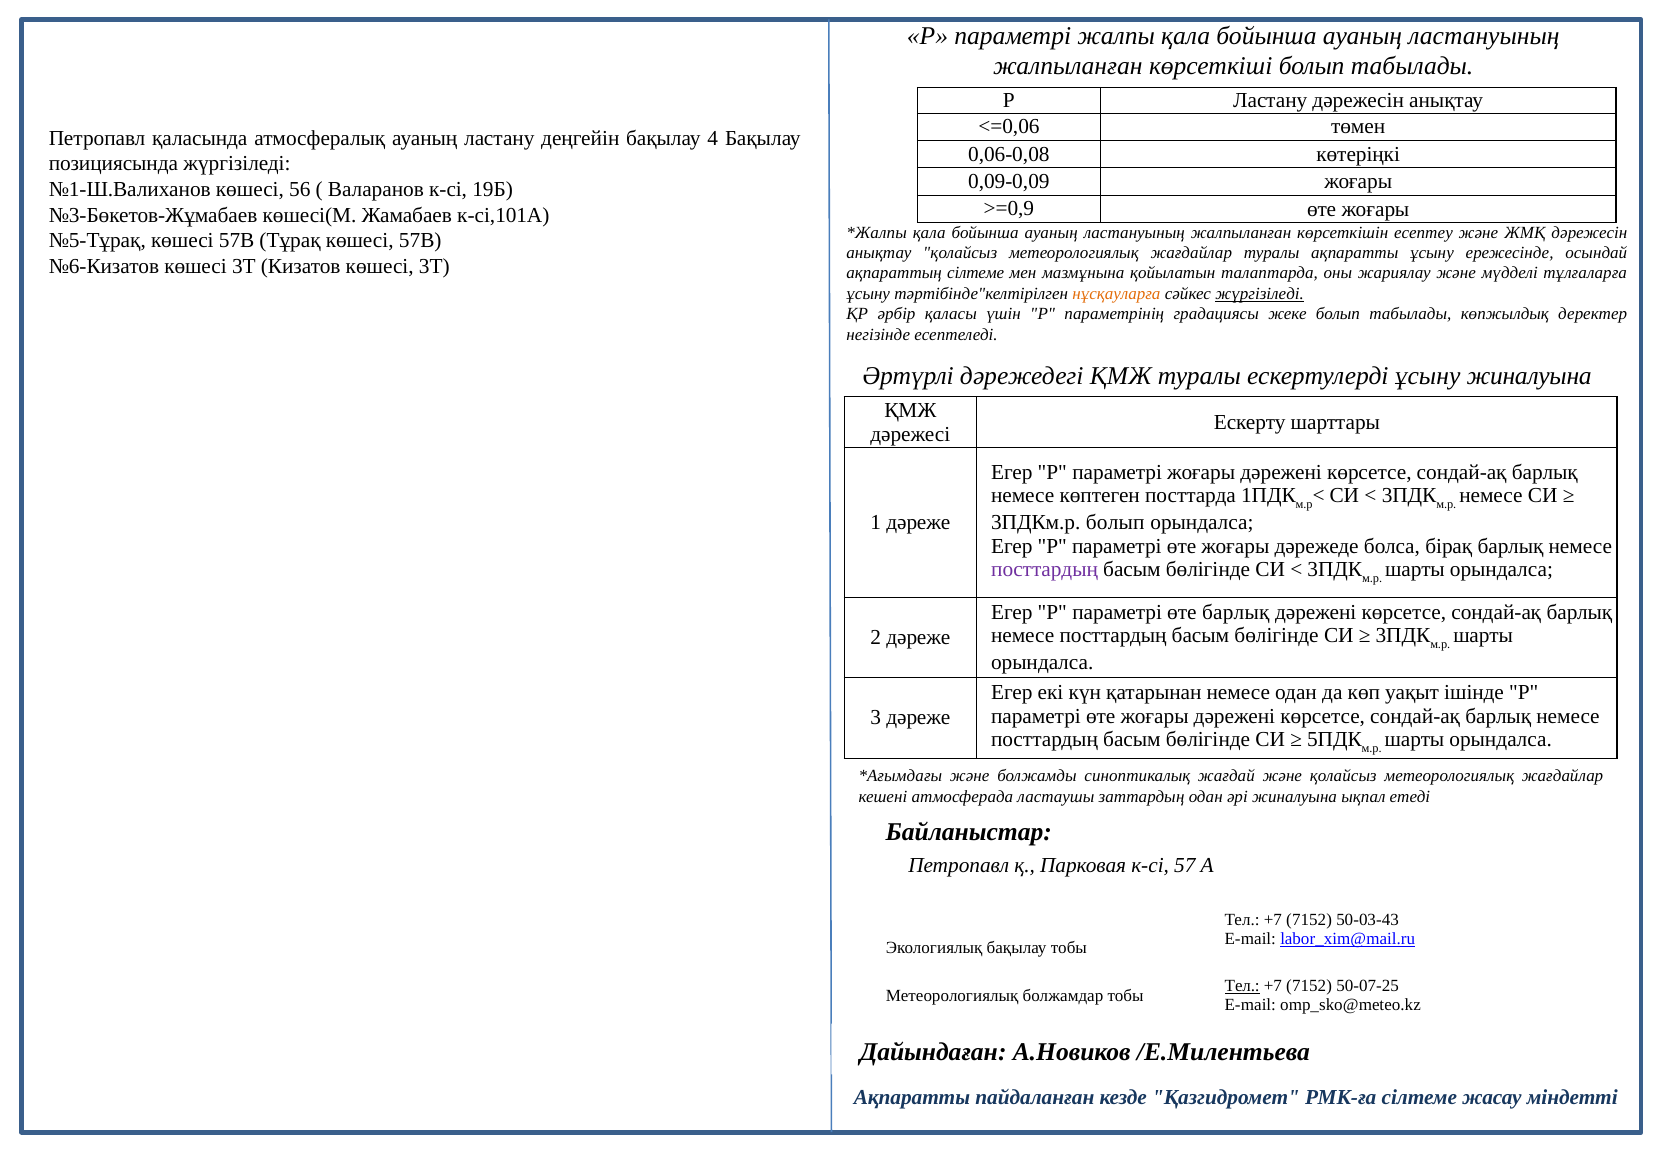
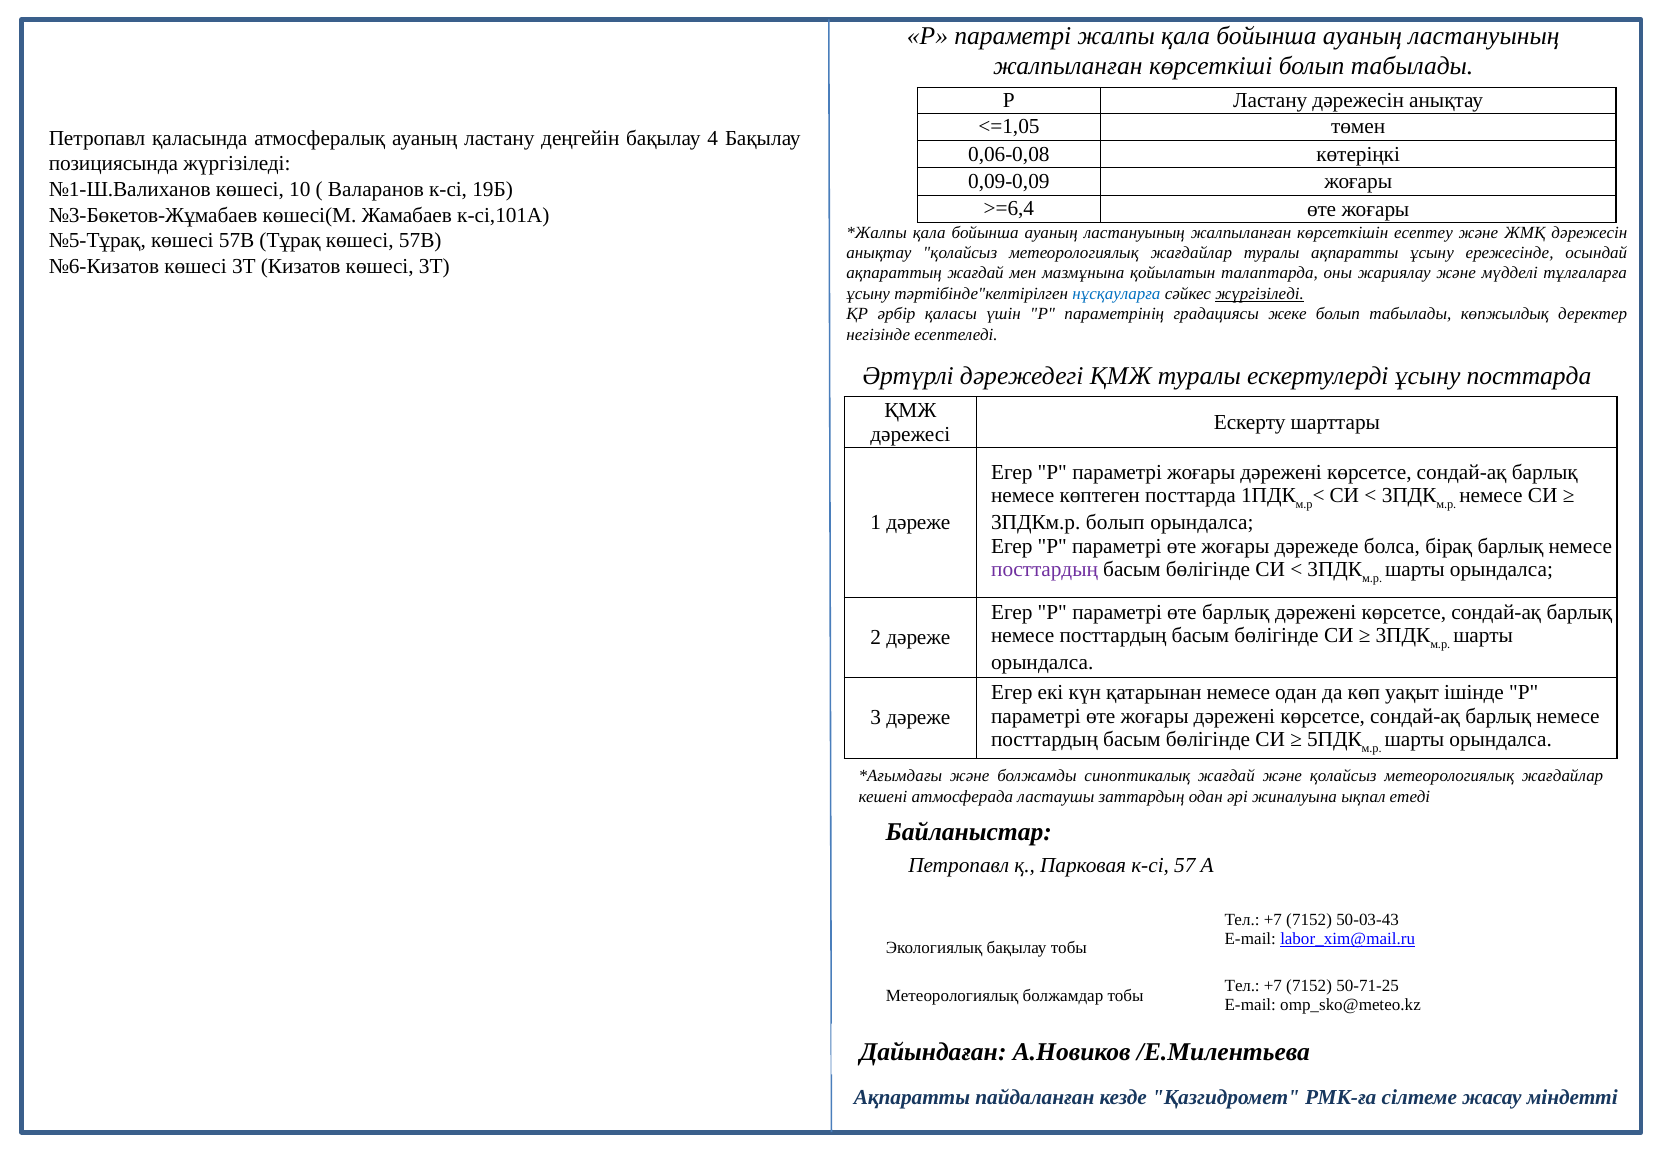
<=0,06: <=0,06 -> <=1,05 (1009, 126)
56: 56 -> 10 (300, 189)
>=0,9: >=0,9 -> >=6,4 (1009, 209)
ақпараттың сілтеме: сілтеме -> жағдай (976, 273)
нұсқауларға colour: orange -> blue (1116, 294)
ұсыну жиналуына: жиналуына -> посттарда (1529, 376)
Тел underline: present -> none (1242, 986)
50-07-25: 50-07-25 -> 50-71-25 (1368, 986)
